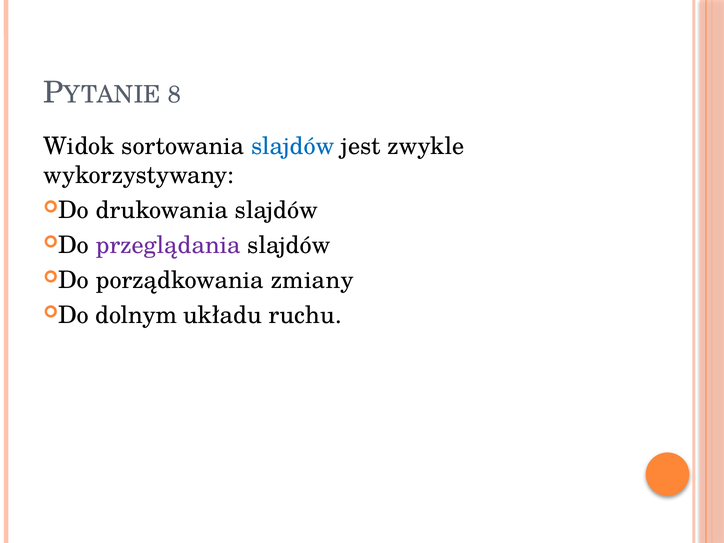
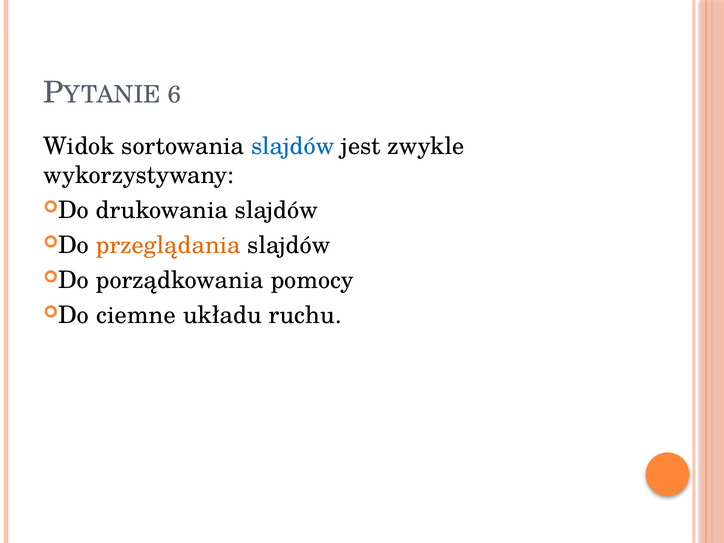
8: 8 -> 6 (174, 95)
przeglądania colour: purple -> orange (168, 245)
zmiany: zmiany -> pomocy (312, 280)
dolnym: dolnym -> ciemne (136, 315)
